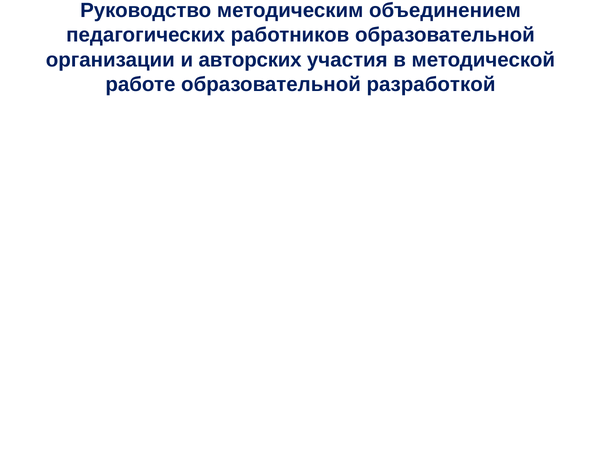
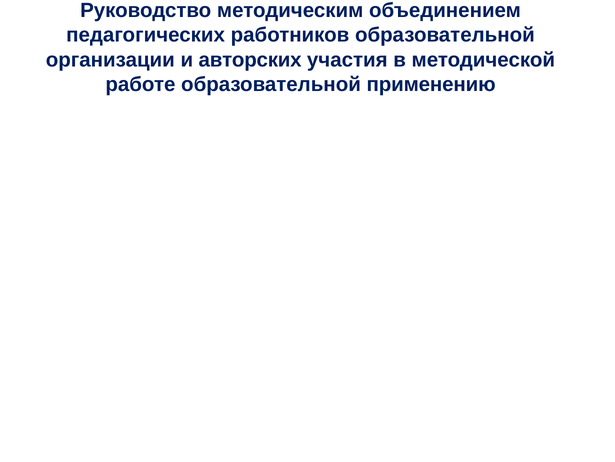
разработкой: разработкой -> применению (431, 84)
